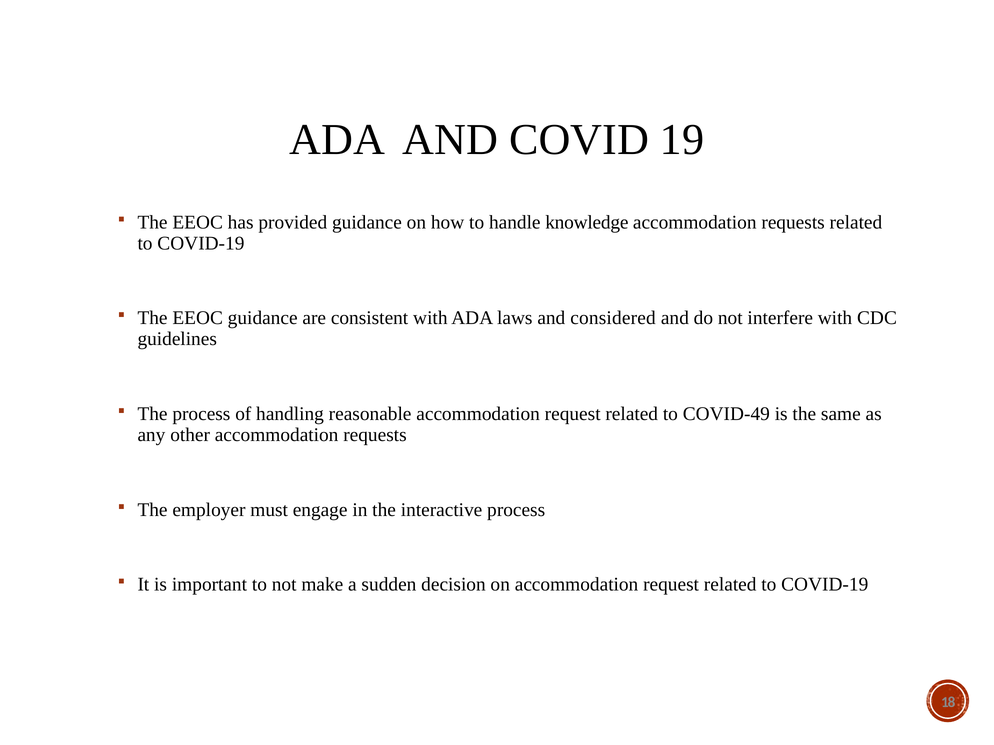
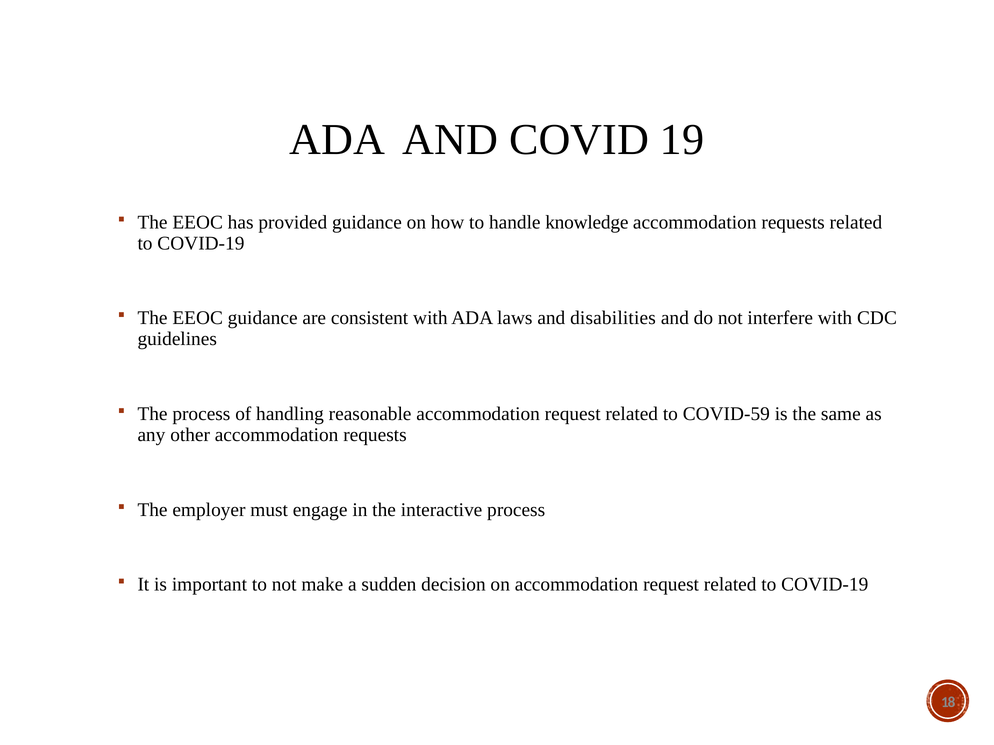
considered: considered -> disabilities (613, 318)
COVID-49: COVID-49 -> COVID-59 (726, 414)
